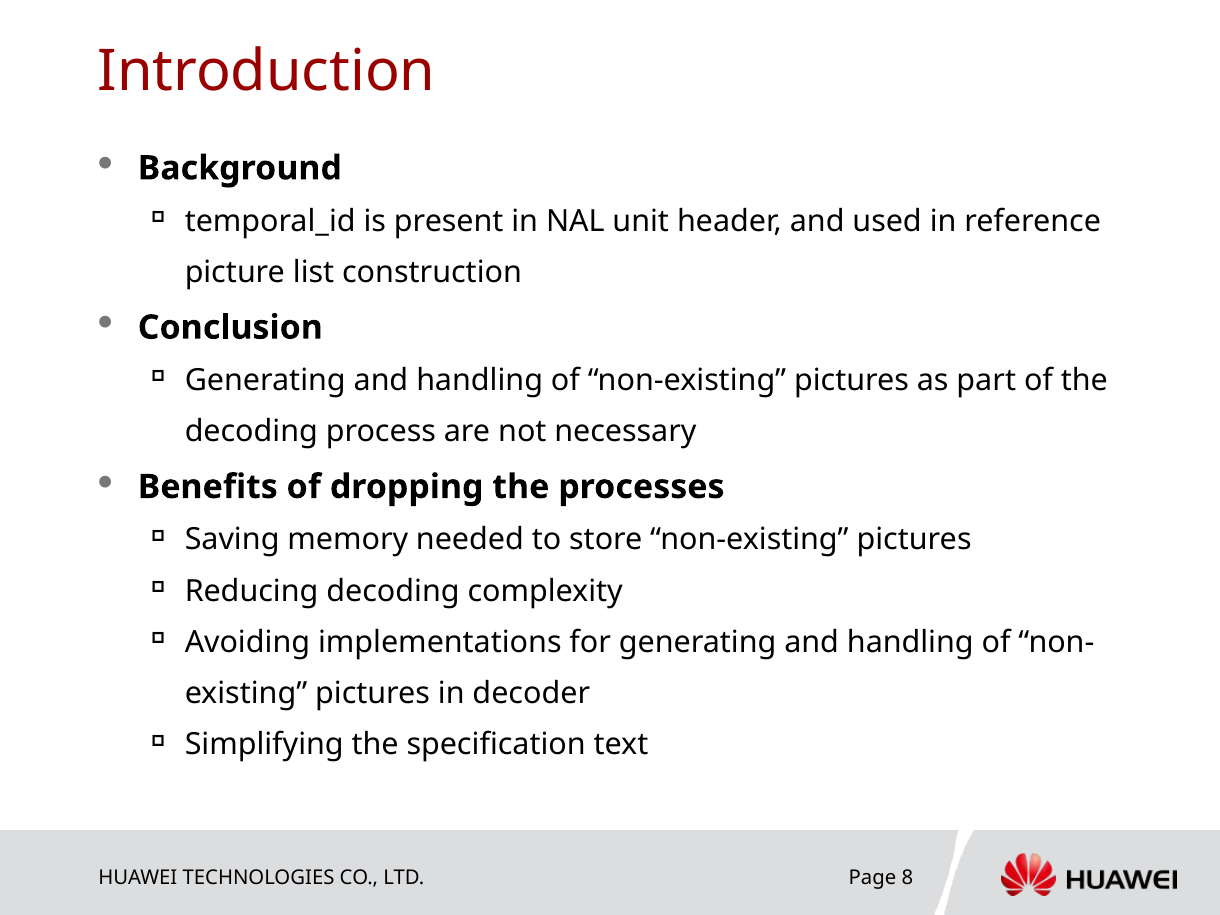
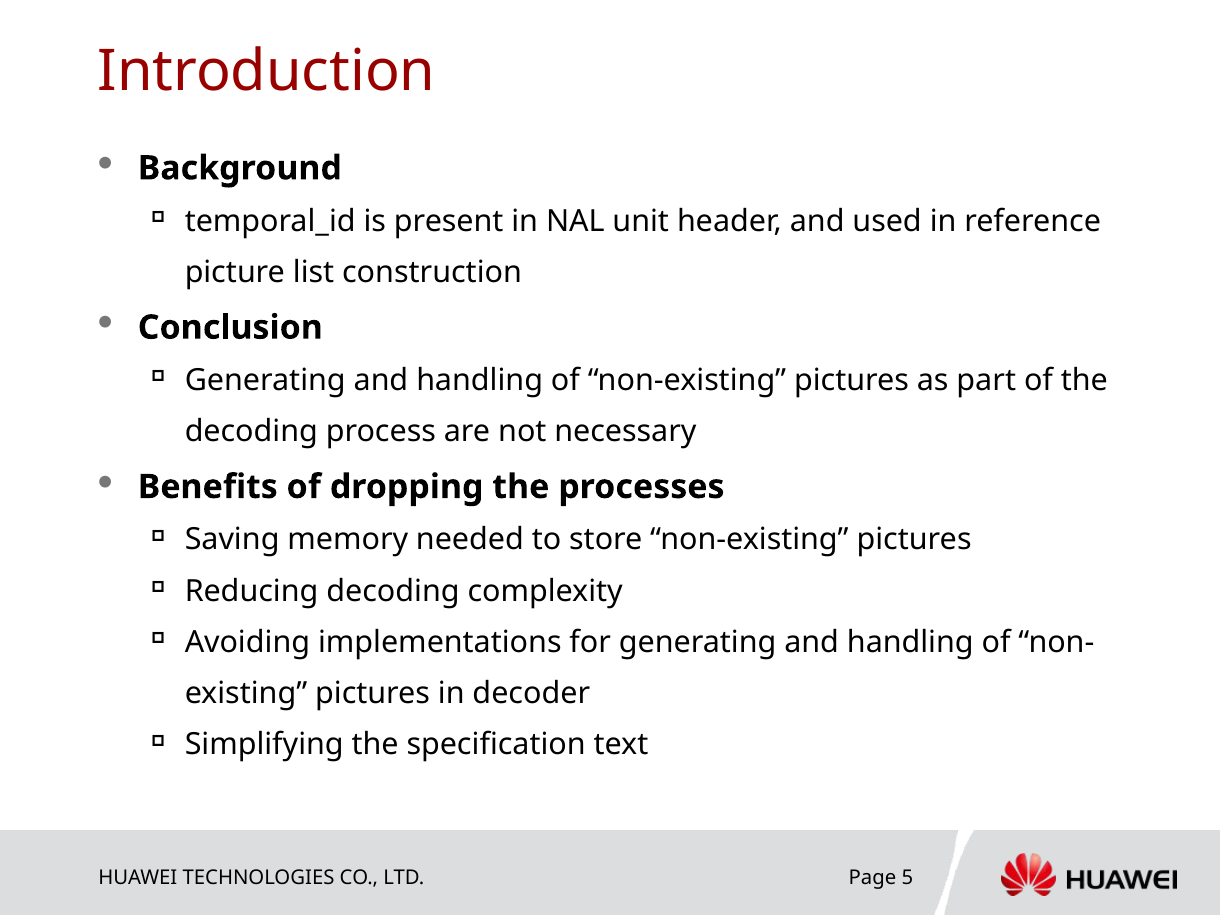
8: 8 -> 5 (907, 878)
